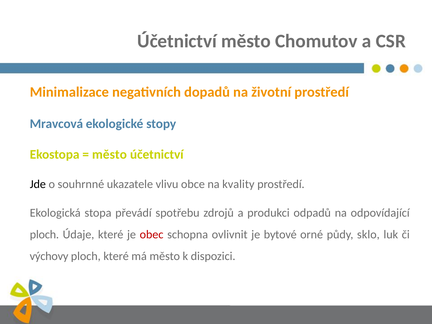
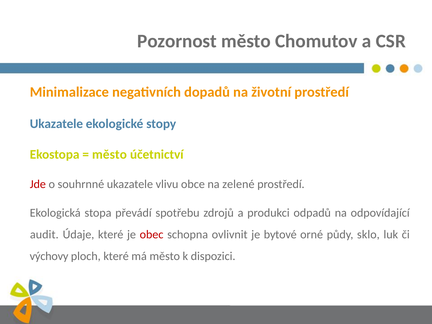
Účetnictví: Účetnictví -> Pozornost (177, 41)
Mravcová: Mravcová -> Ukazatele (56, 124)
Jde colour: black -> red (38, 184)
kvality: kvality -> zelené (238, 184)
ploch: ploch -> audit (44, 235)
